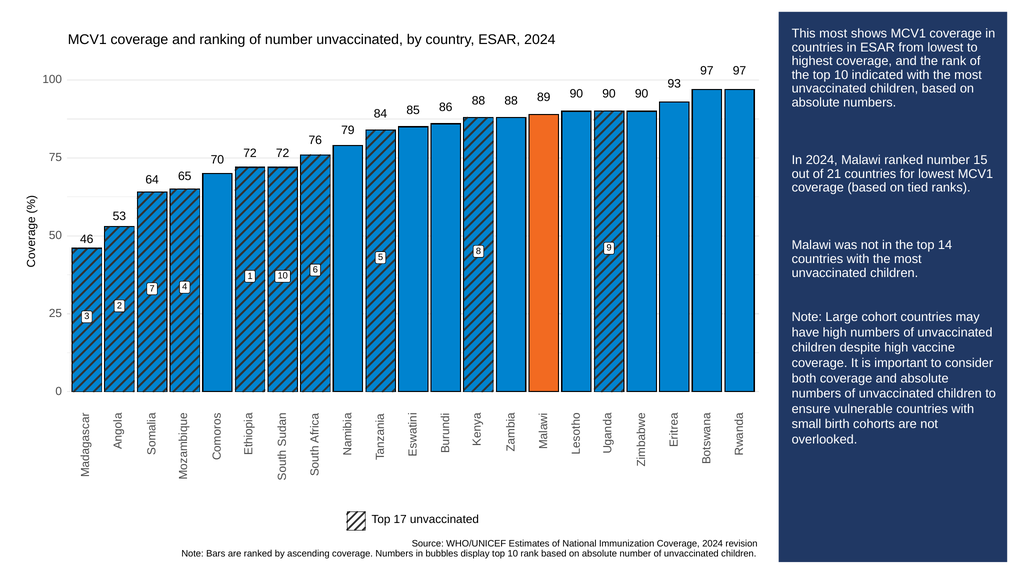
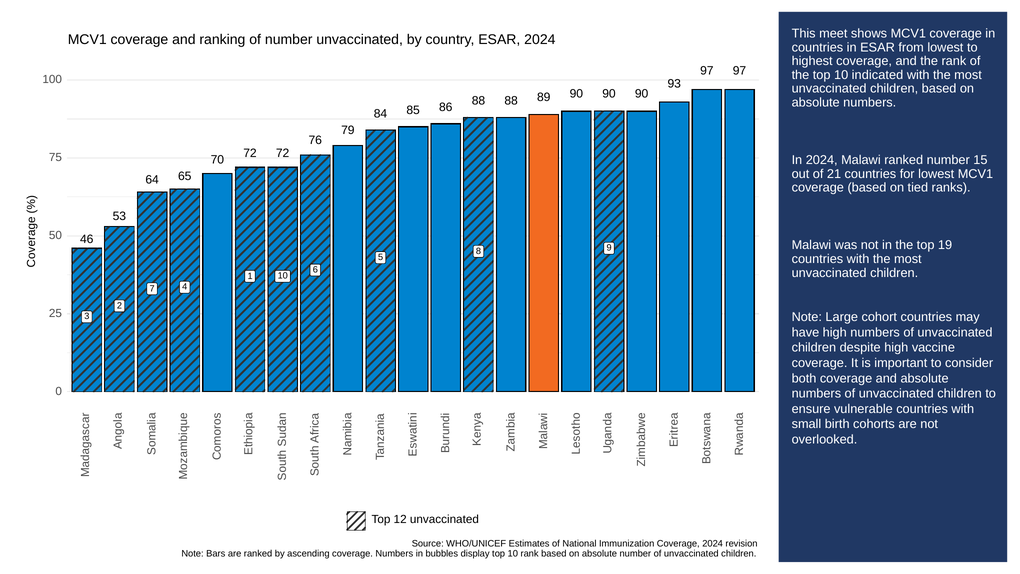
This most: most -> meet (833, 34)
14: 14 -> 19 (945, 245)
17: 17 -> 12 (400, 519)
